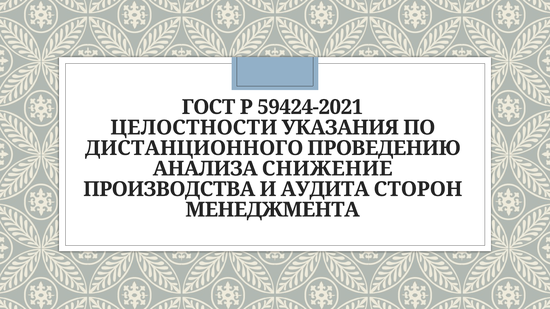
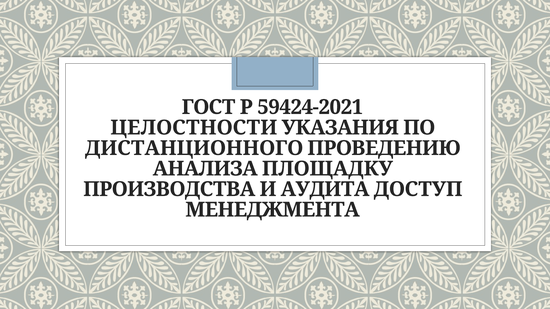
СНИЖЕНИЕ: СНИЖЕНИЕ -> ПЛОЩАДКУ (327, 169)
СТОРОН: СТОРОН -> ДОСТУП (418, 189)
